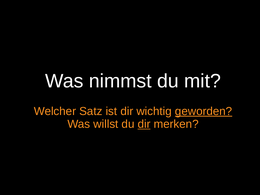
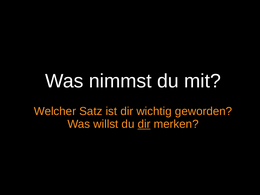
geworden underline: present -> none (204, 111)
